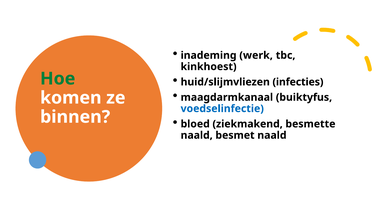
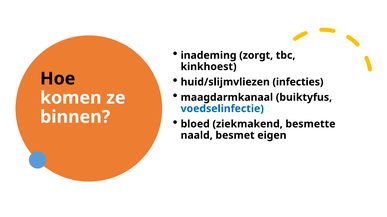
werk: werk -> zorgt (256, 56)
Hoe colour: green -> black (58, 79)
besmet naald: naald -> eigen (272, 136)
